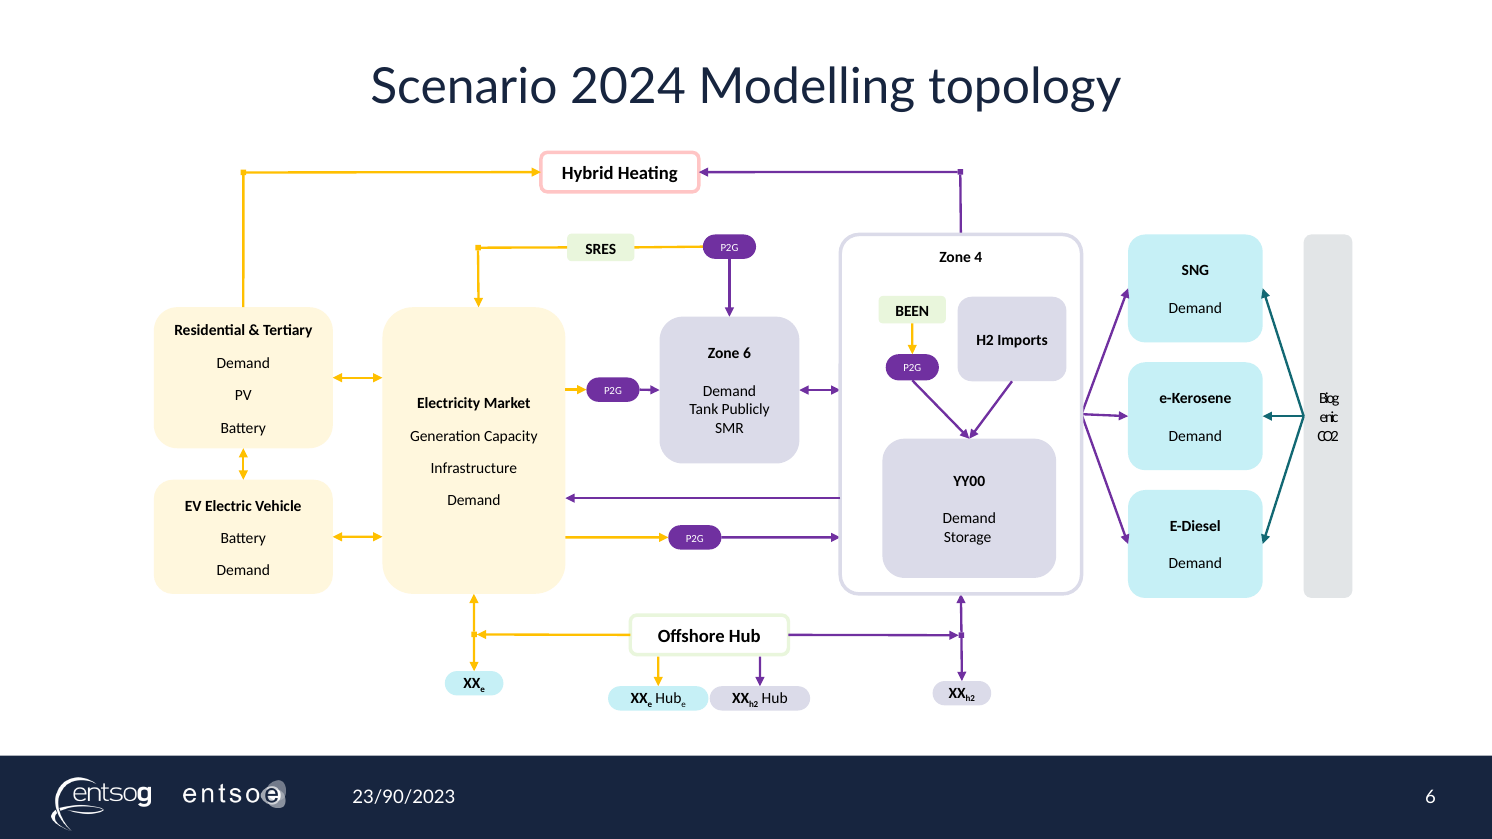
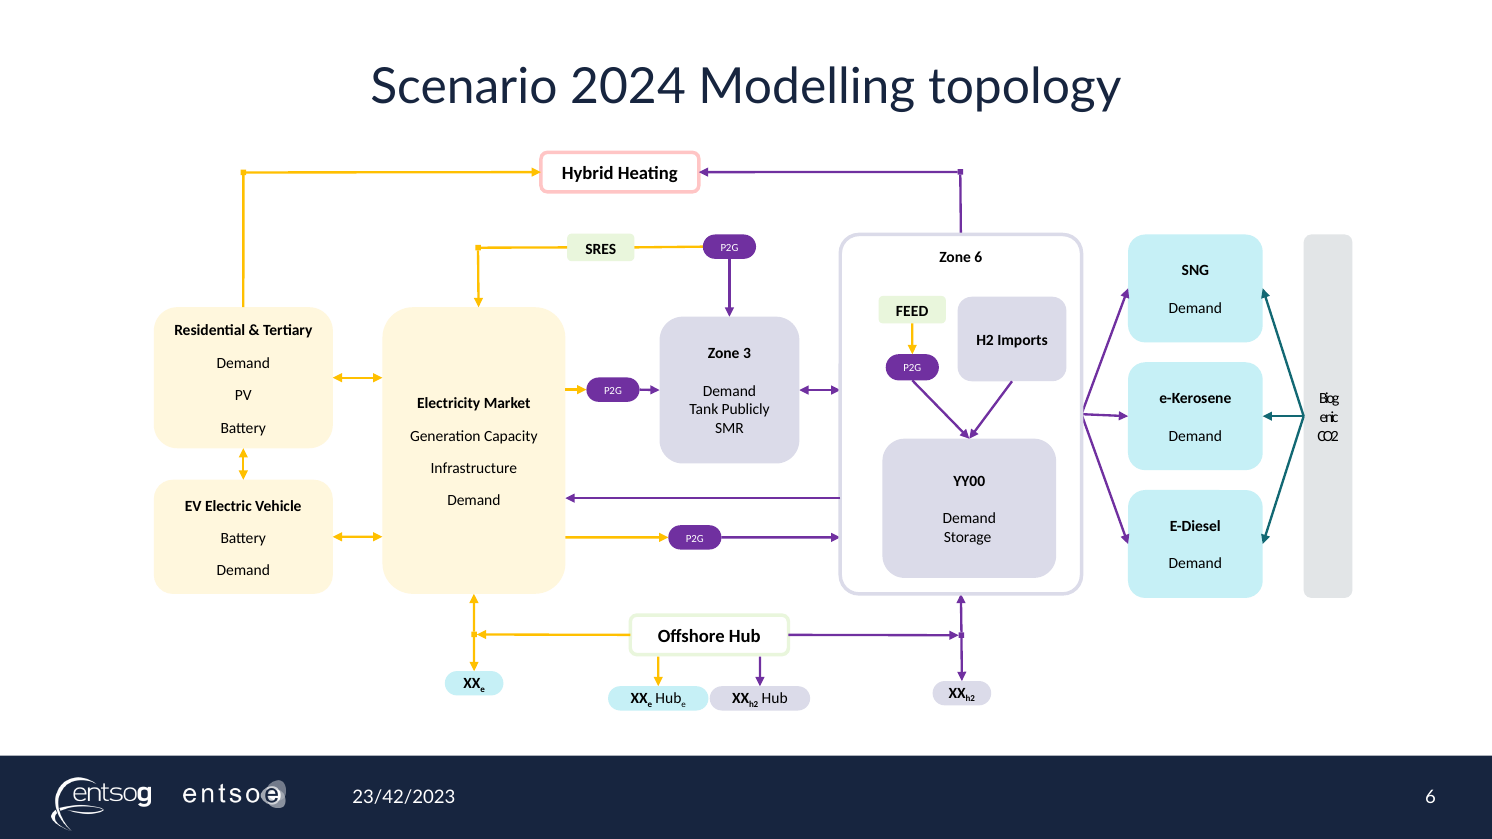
Zone 4: 4 -> 6 (978, 257)
BEEN: BEEN -> FEED (912, 311)
Zone 6: 6 -> 3 (747, 354)
23/90/2023: 23/90/2023 -> 23/42/2023 (404, 798)
